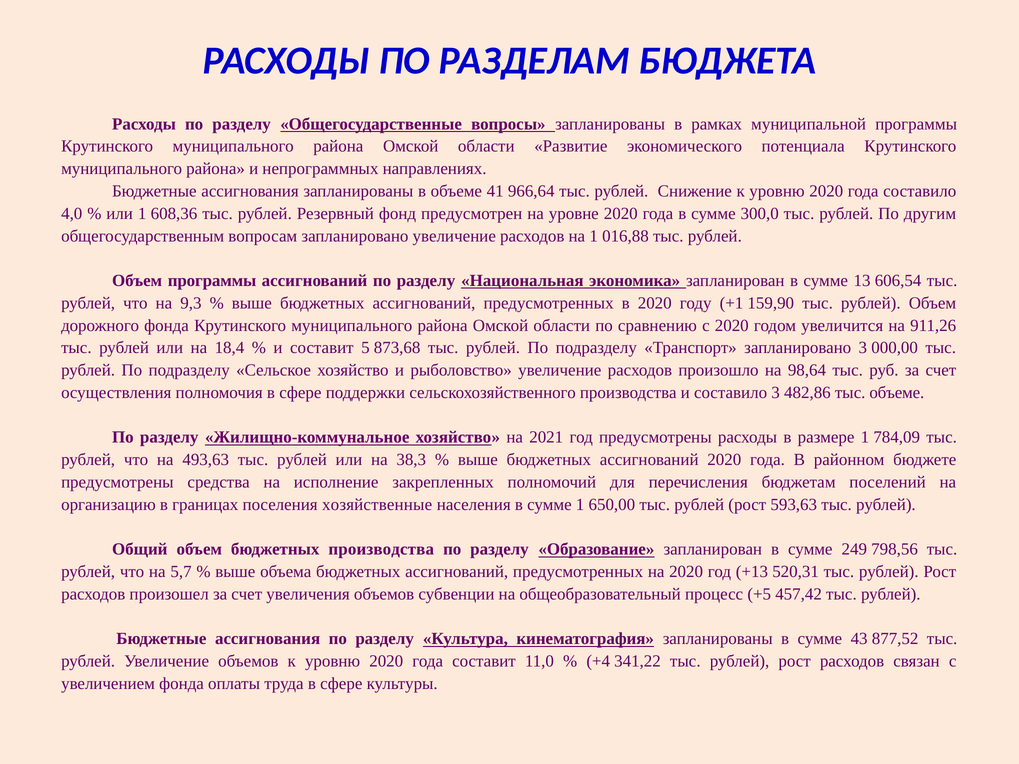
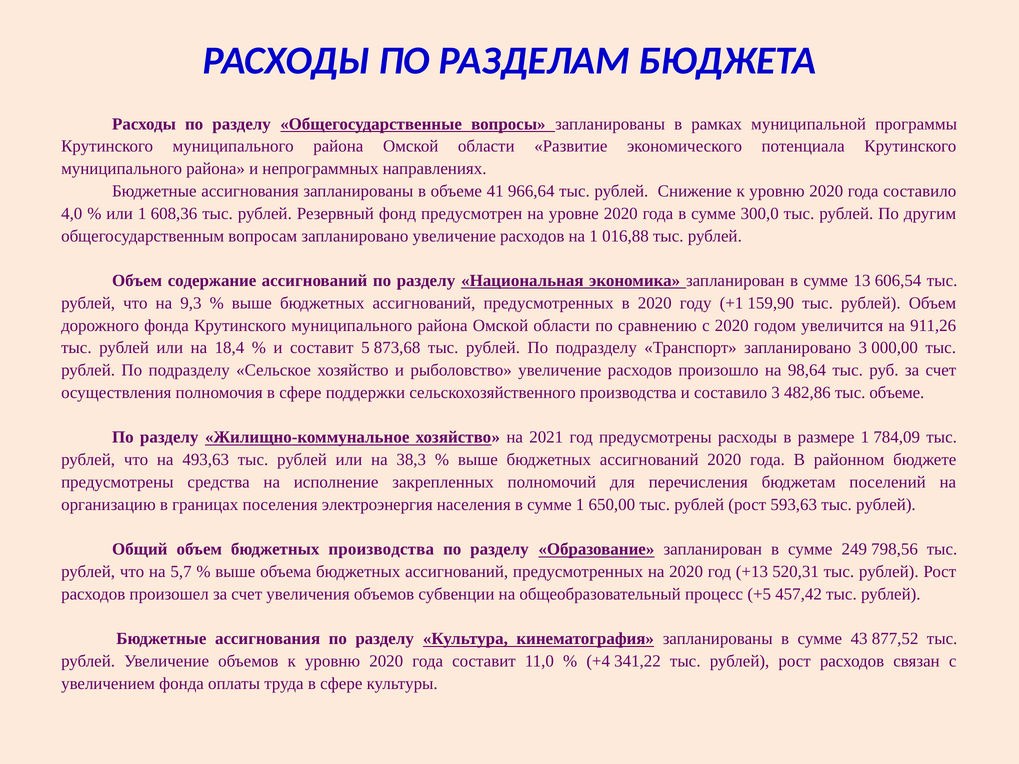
Объем программы: программы -> содержание (212, 281)
хозяйственные: хозяйственные -> электроэнергия (377, 505)
